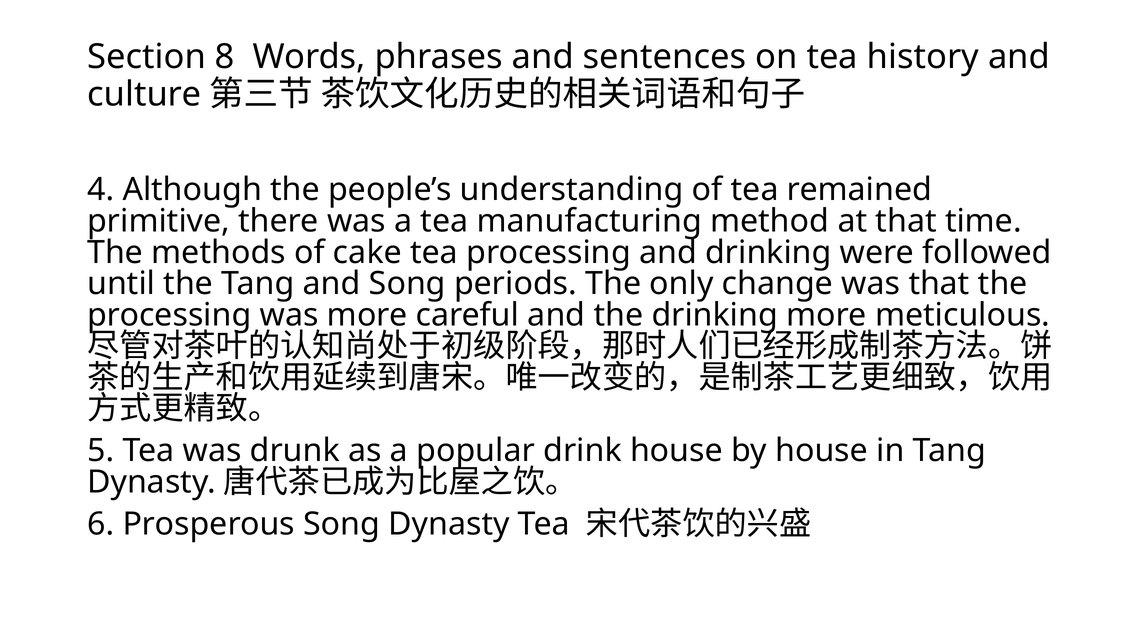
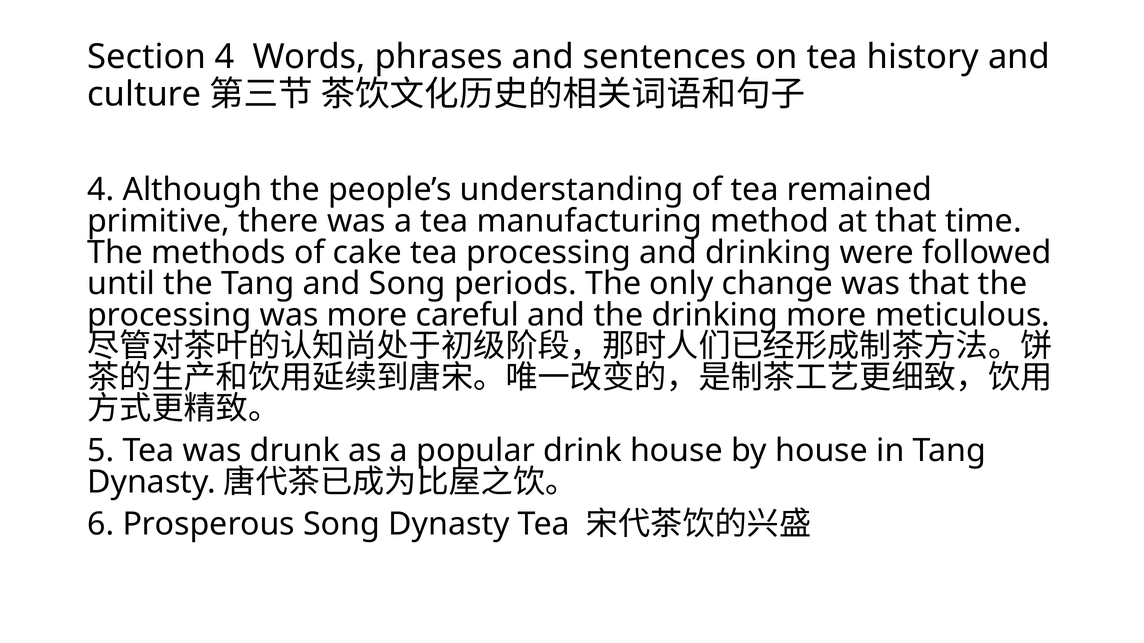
Section 8: 8 -> 4 (225, 57)
